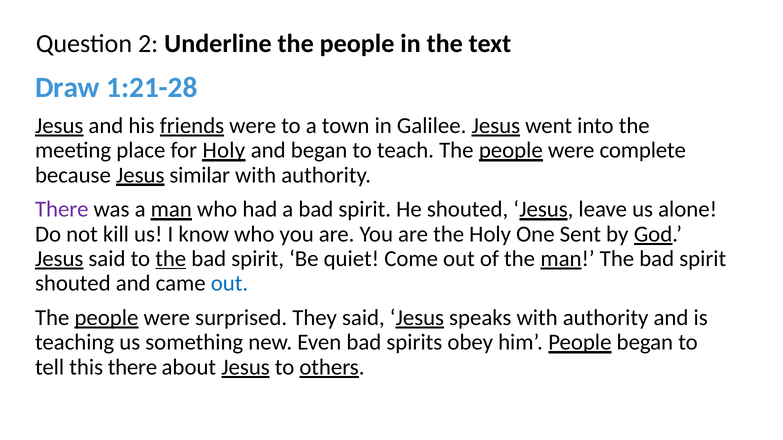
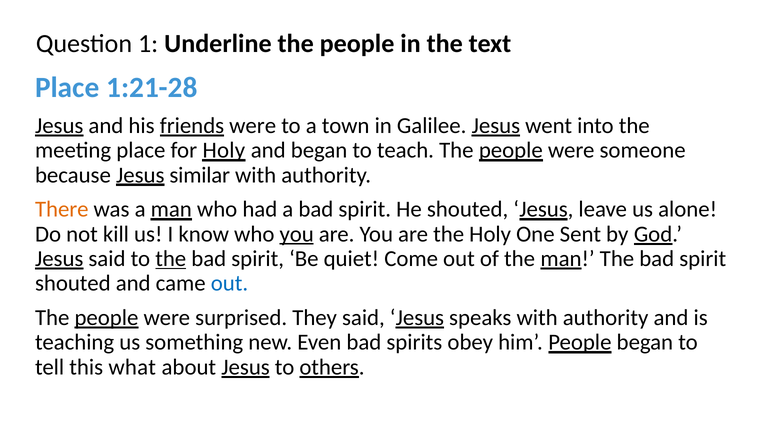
2: 2 -> 1 (148, 44)
Draw: Draw -> Place (67, 88)
complete: complete -> someone (643, 151)
There colour: purple -> orange (62, 210)
you underline: none -> present (297, 234)
this there: there -> what (132, 367)
